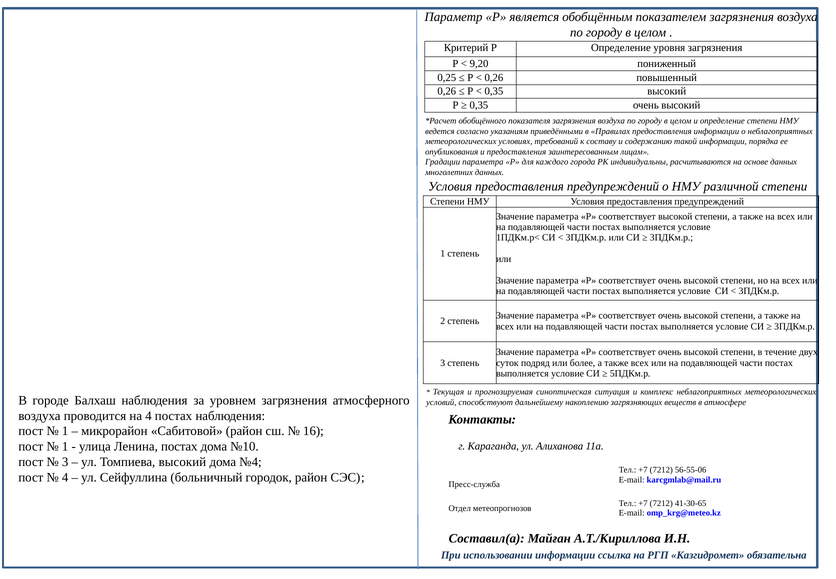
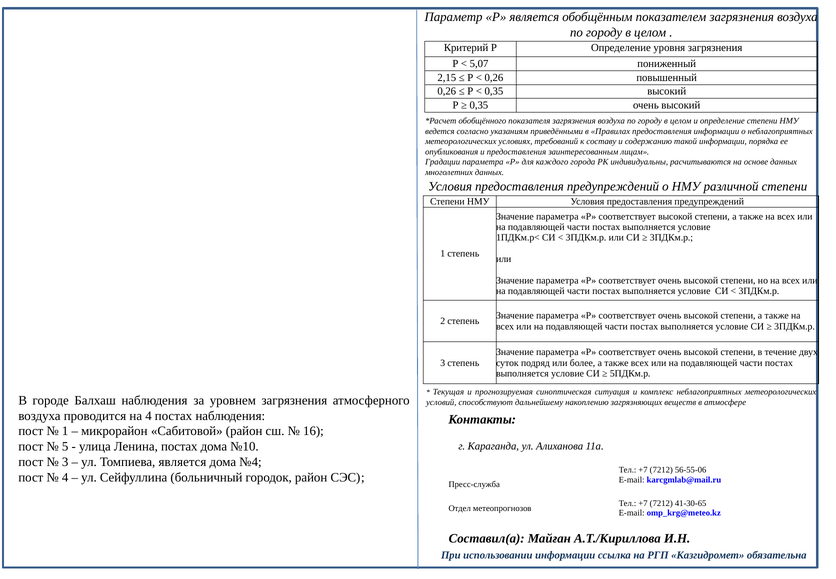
9,20: 9,20 -> 5,07 (479, 64)
0,25: 0,25 -> 2,15 (447, 77)
1: 1 -> 5 (65, 446)
Томпиева высокий: высокий -> является (182, 462)
